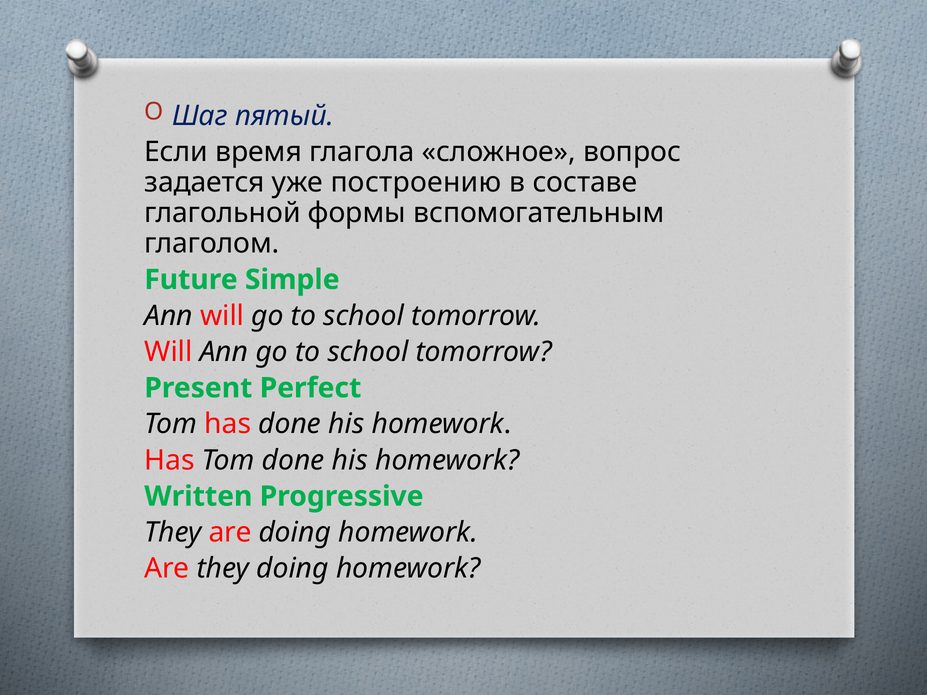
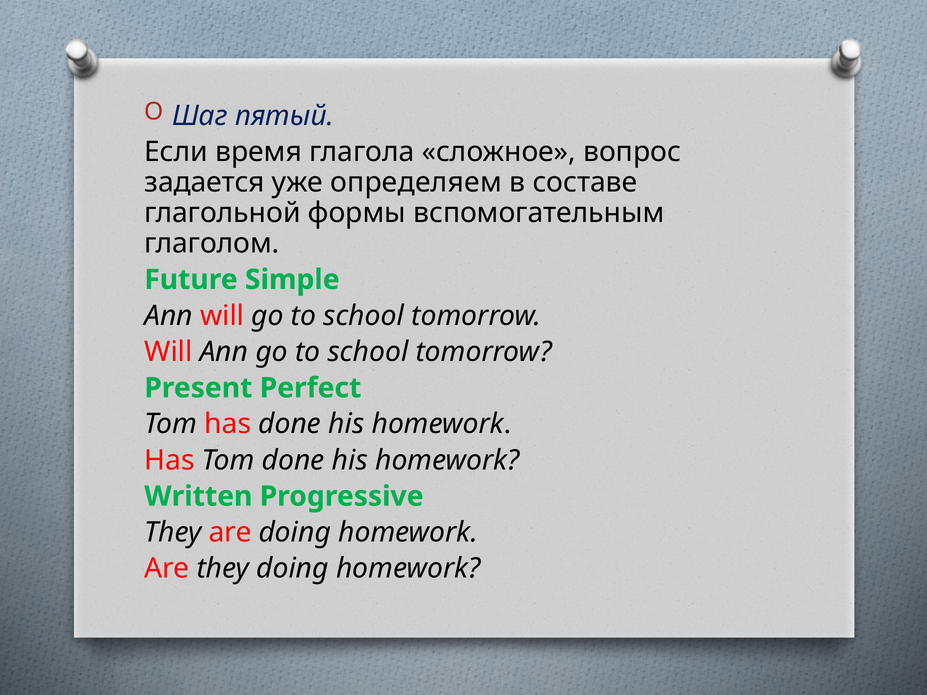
построению: построению -> определяем (416, 182)
